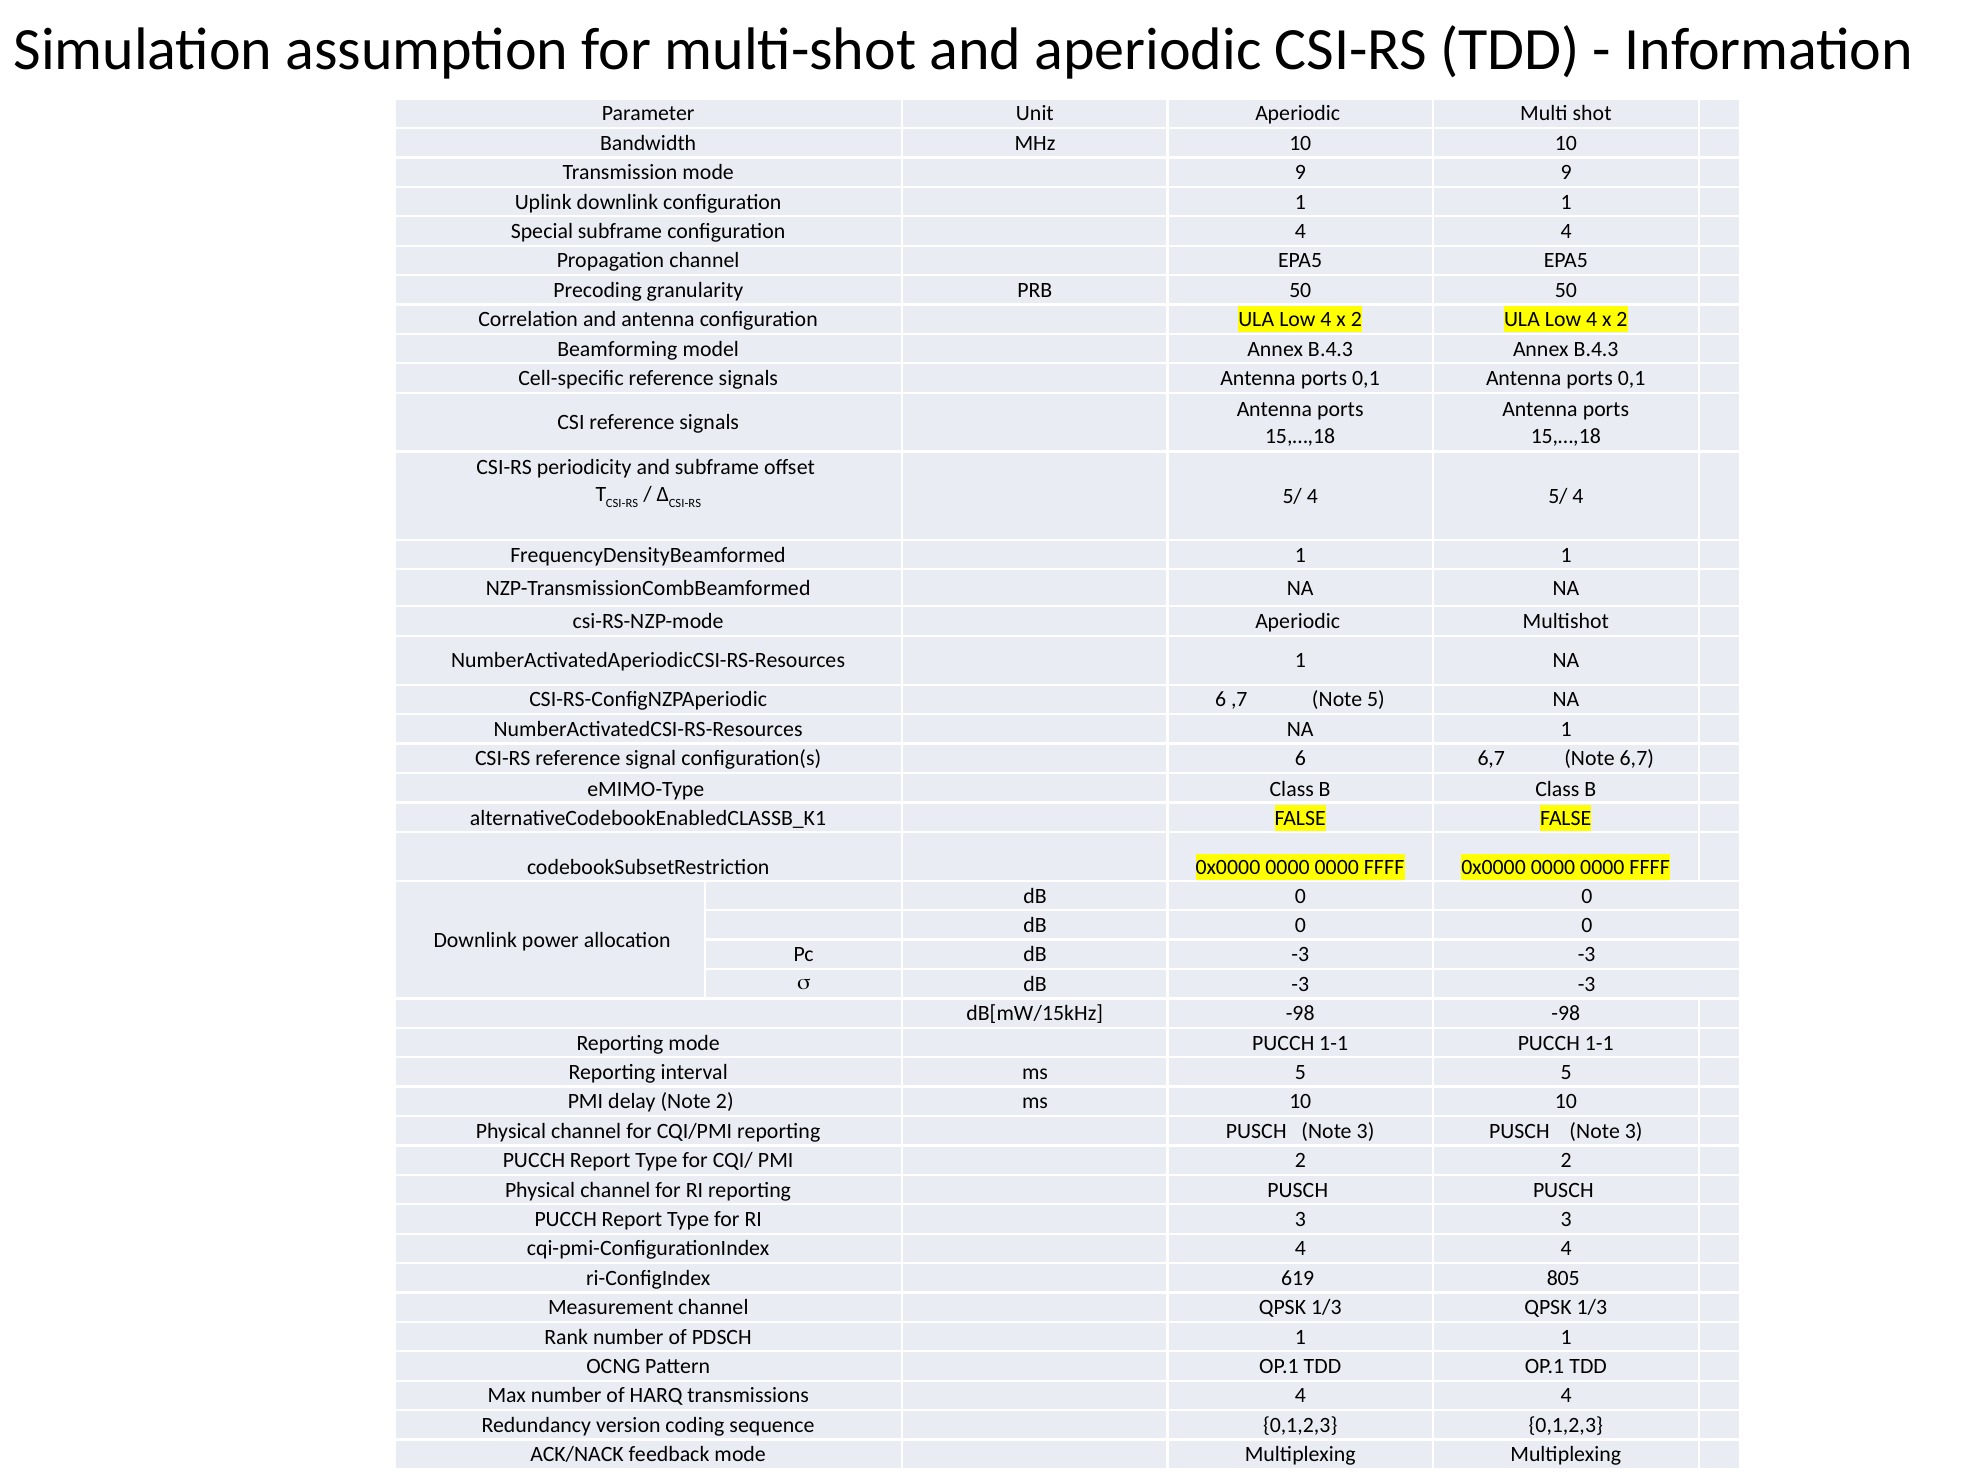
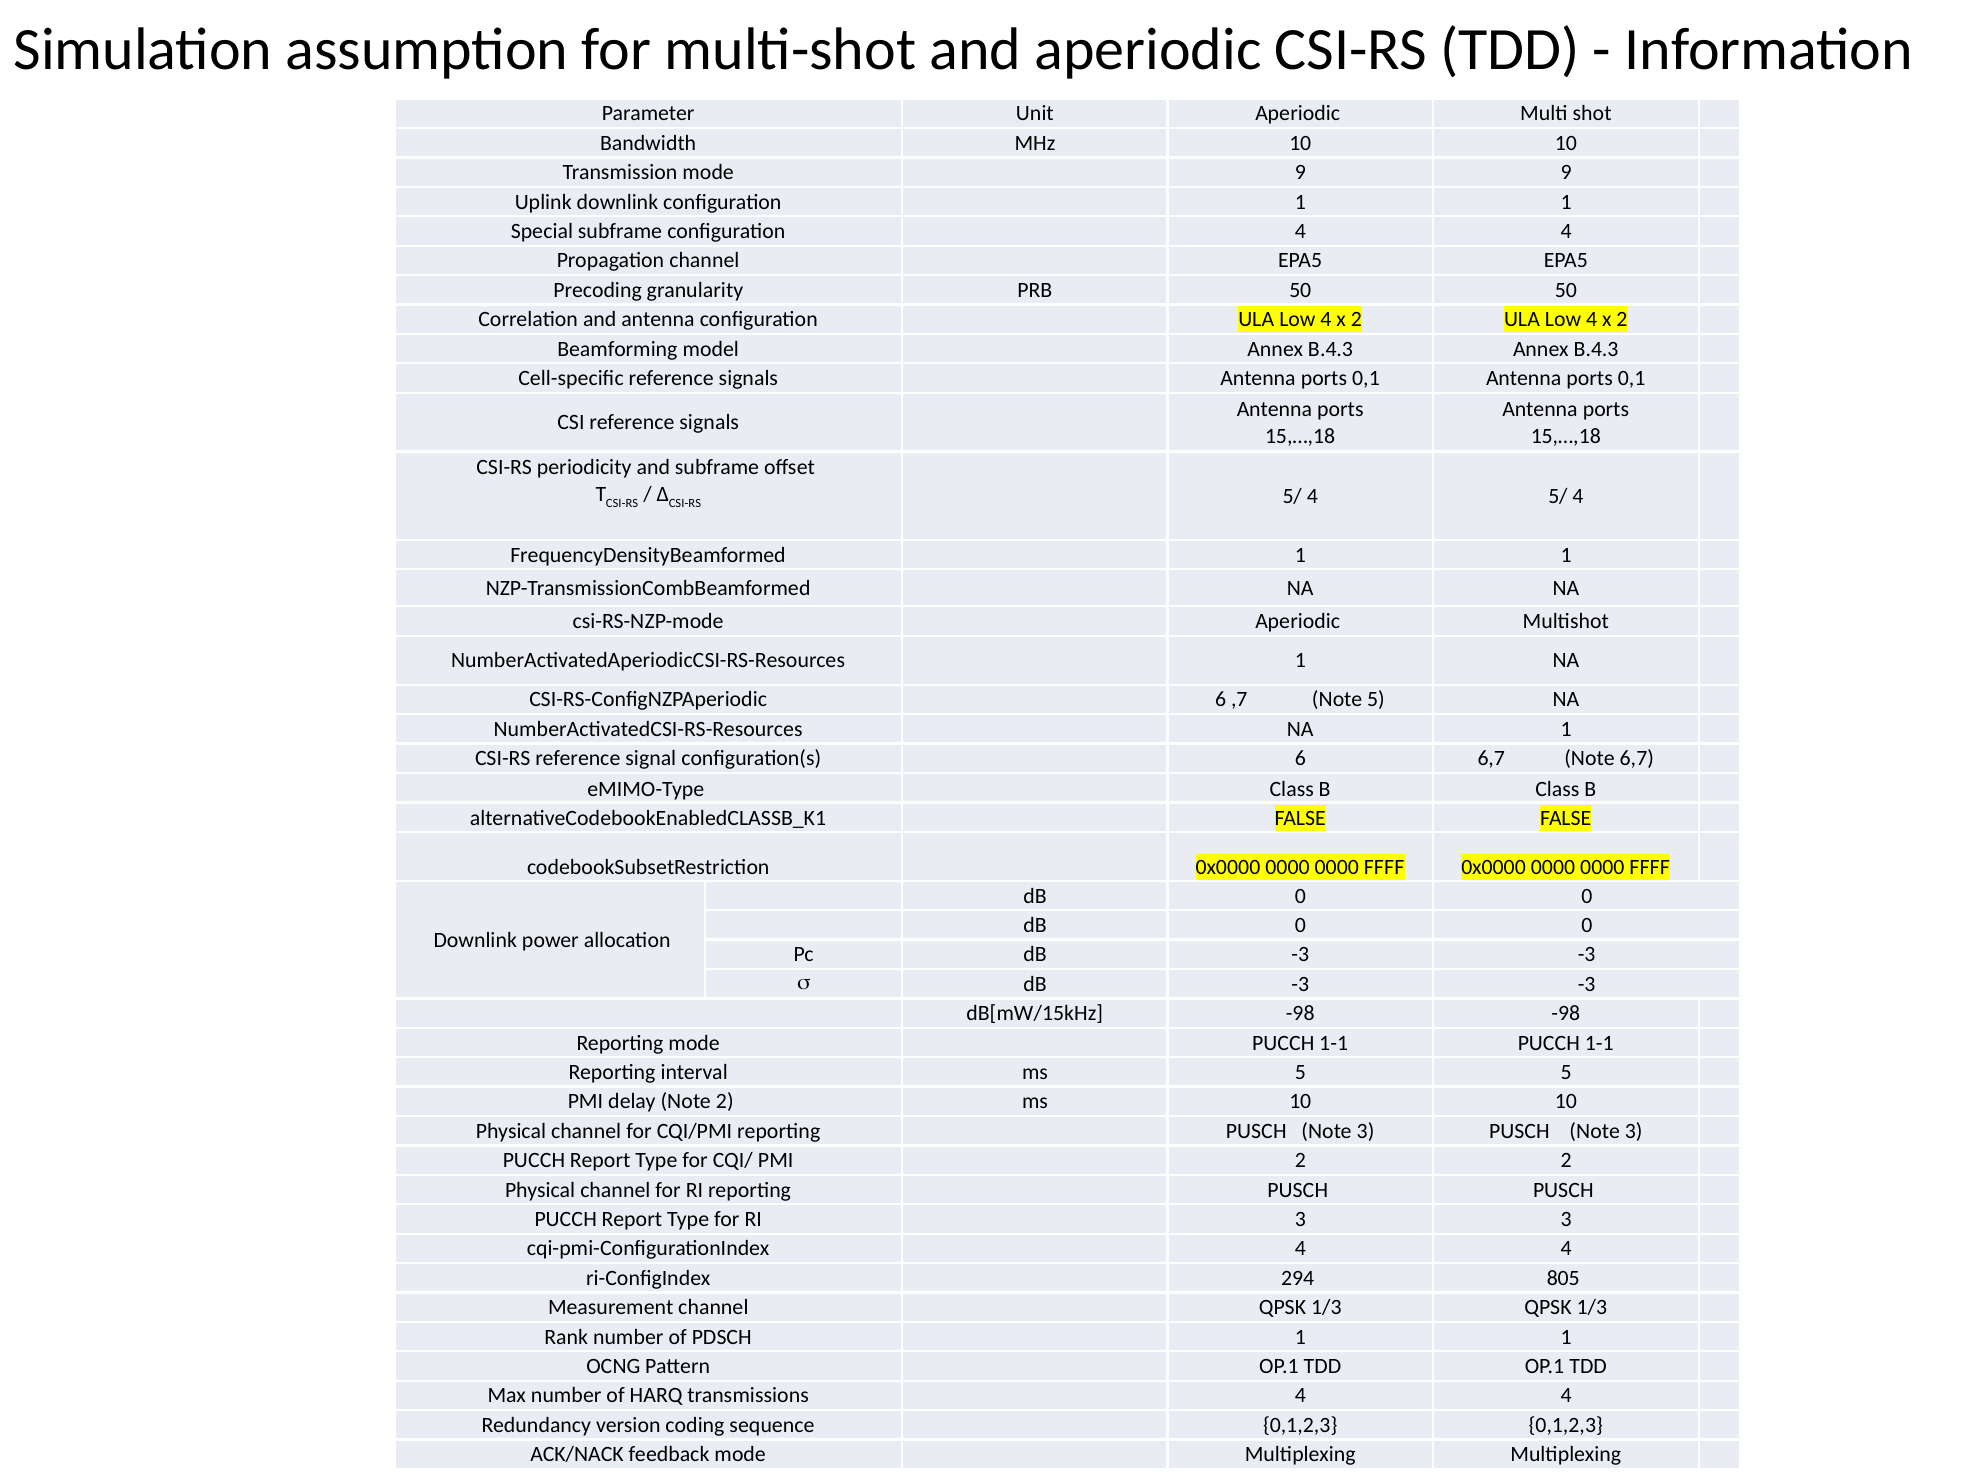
619: 619 -> 294 (1298, 1278)
